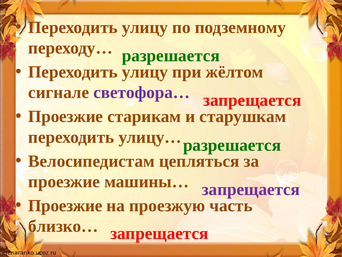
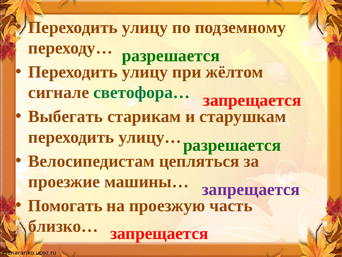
светофора… colour: purple -> green (142, 92)
Проезжие: Проезжие -> Выбегать (66, 116)
Проезжие: Проезжие -> Помогать (65, 205)
